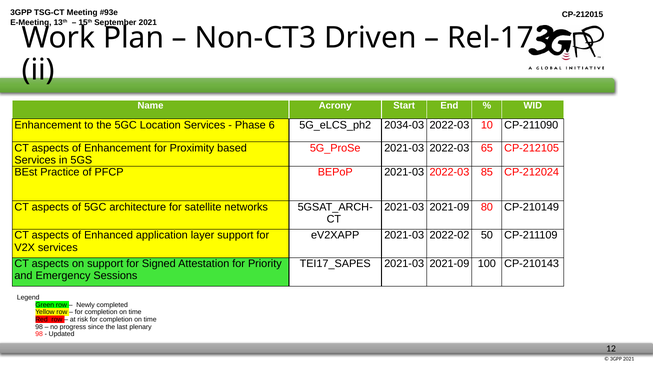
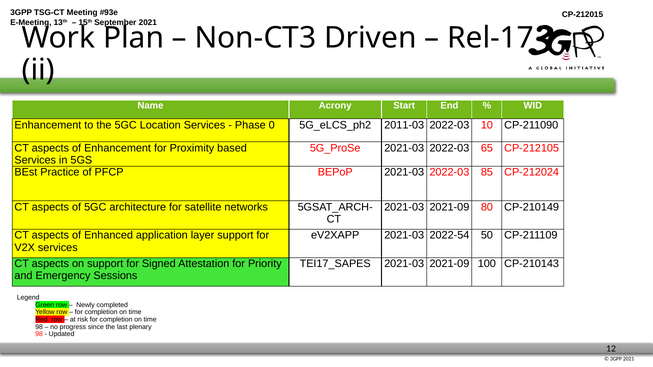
6: 6 -> 0 (272, 125)
2034-03: 2034-03 -> 2011-03 (404, 125)
2022-02: 2022-02 -> 2022-54 (449, 236)
